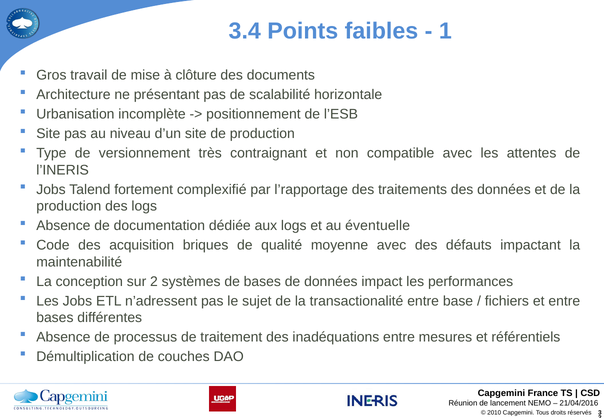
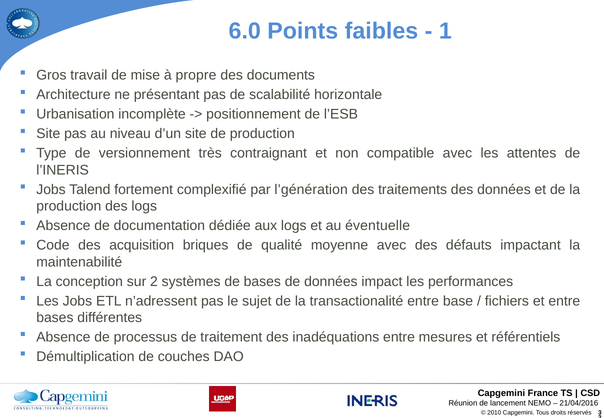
3.4: 3.4 -> 6.0 (245, 31)
clôture: clôture -> propre (196, 75)
l’rapportage: l’rapportage -> l’génération (311, 190)
